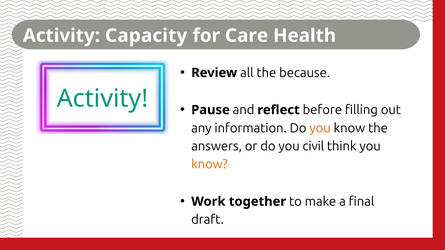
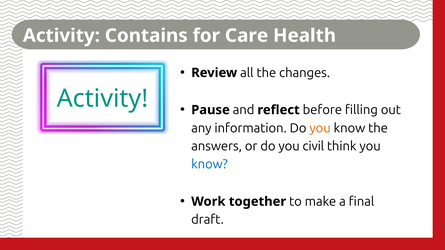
Capacity: Capacity -> Contains (146, 36)
because: because -> changes (305, 73)
know colour: orange -> blue (209, 165)
